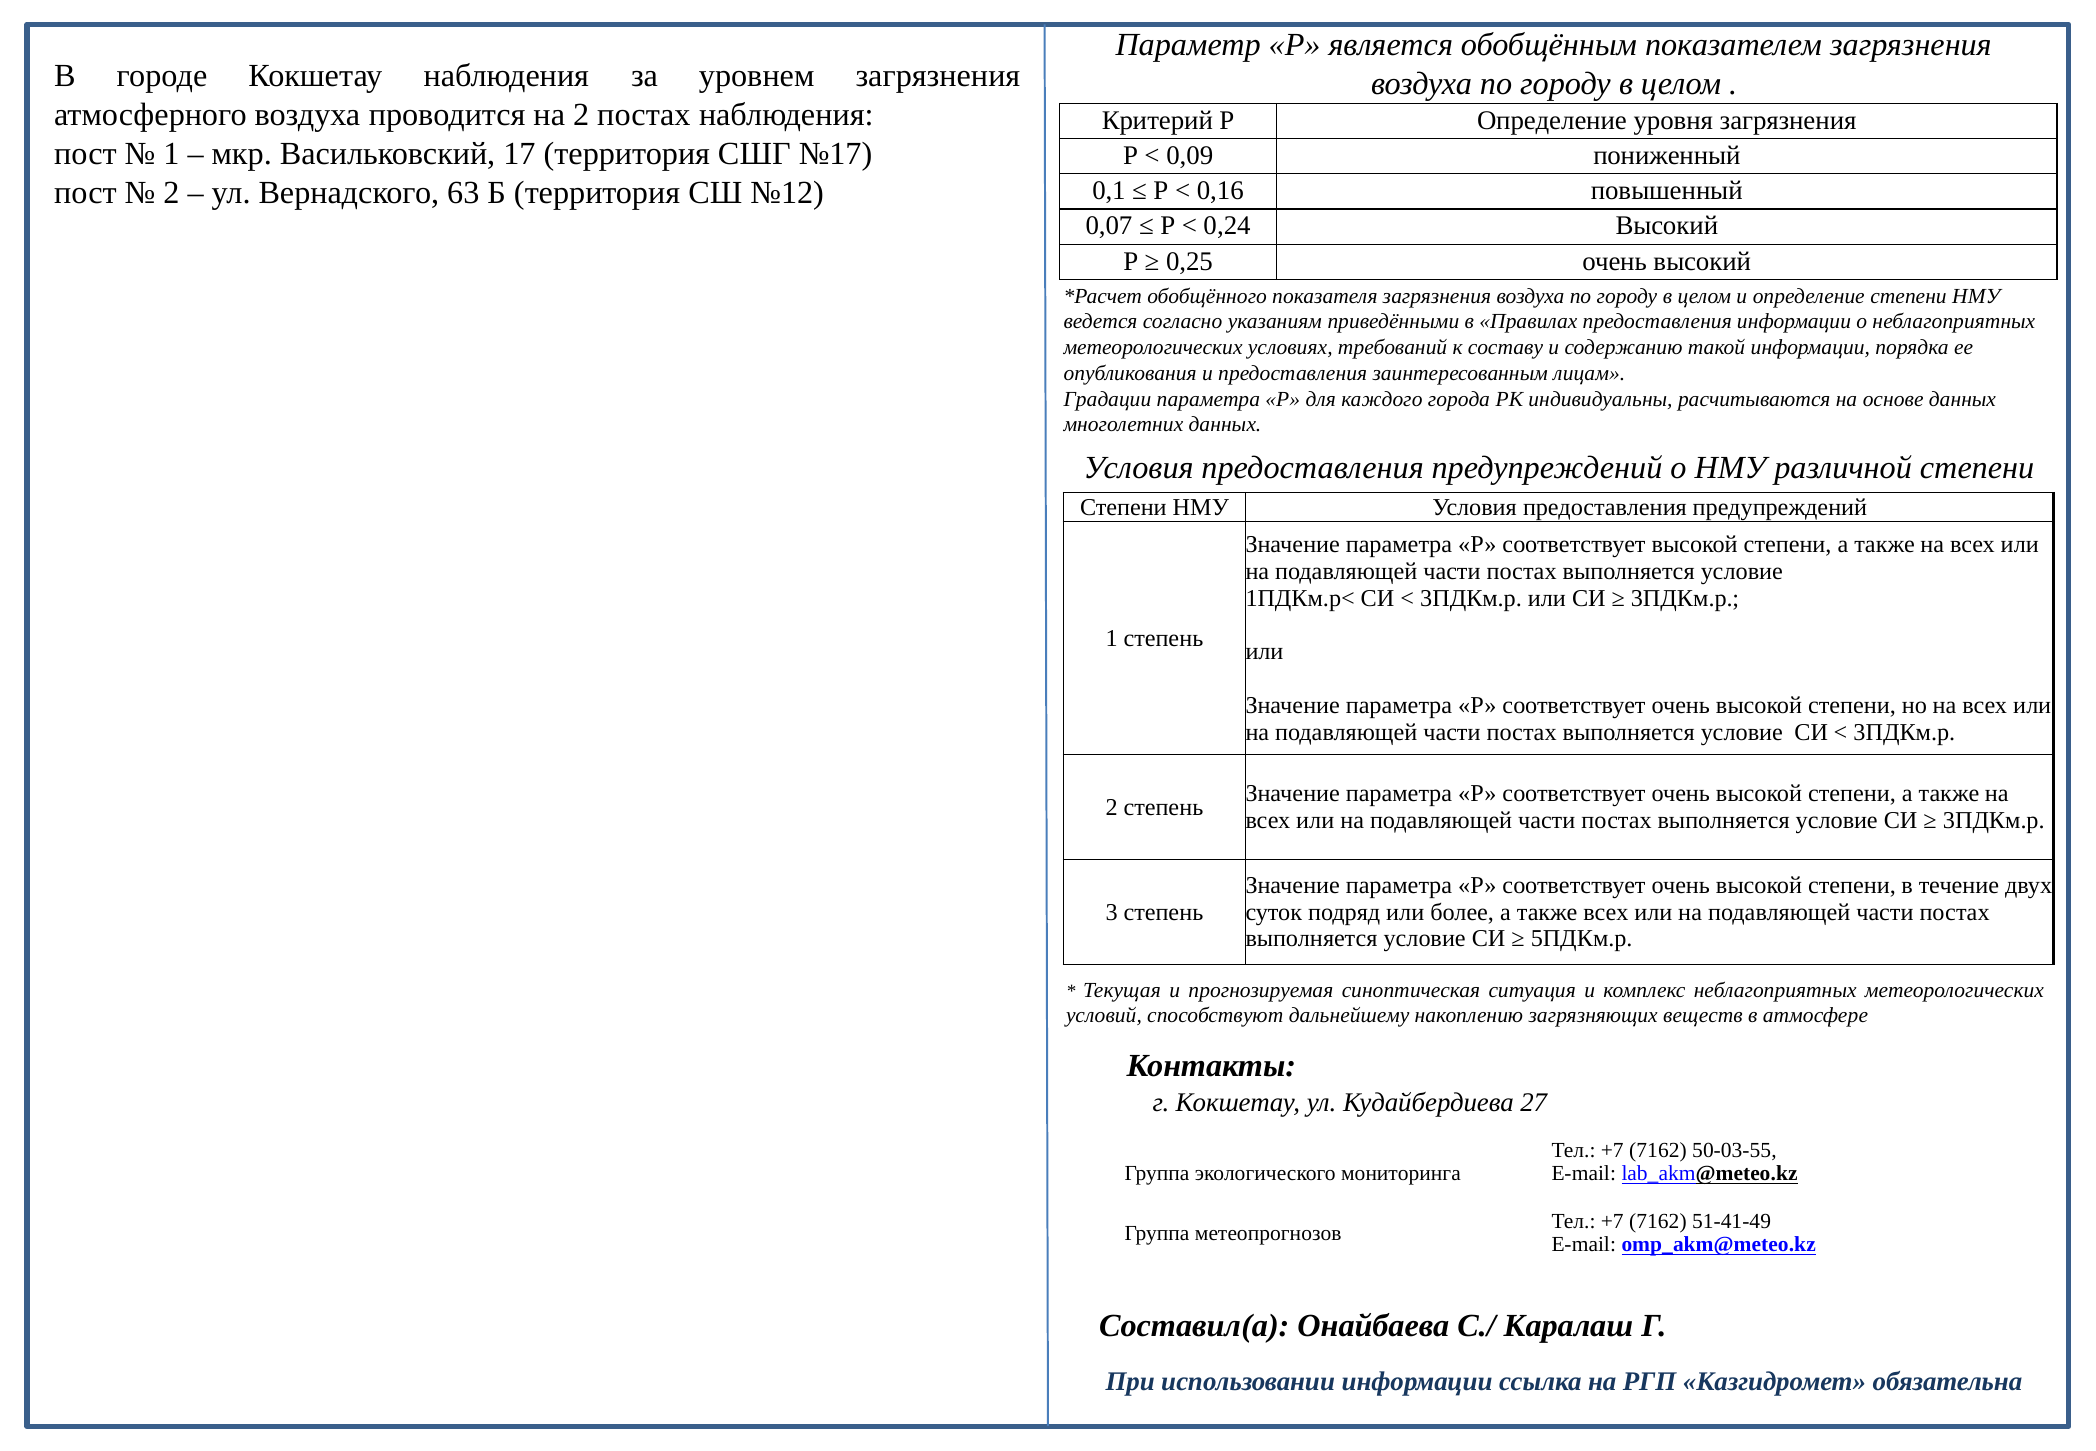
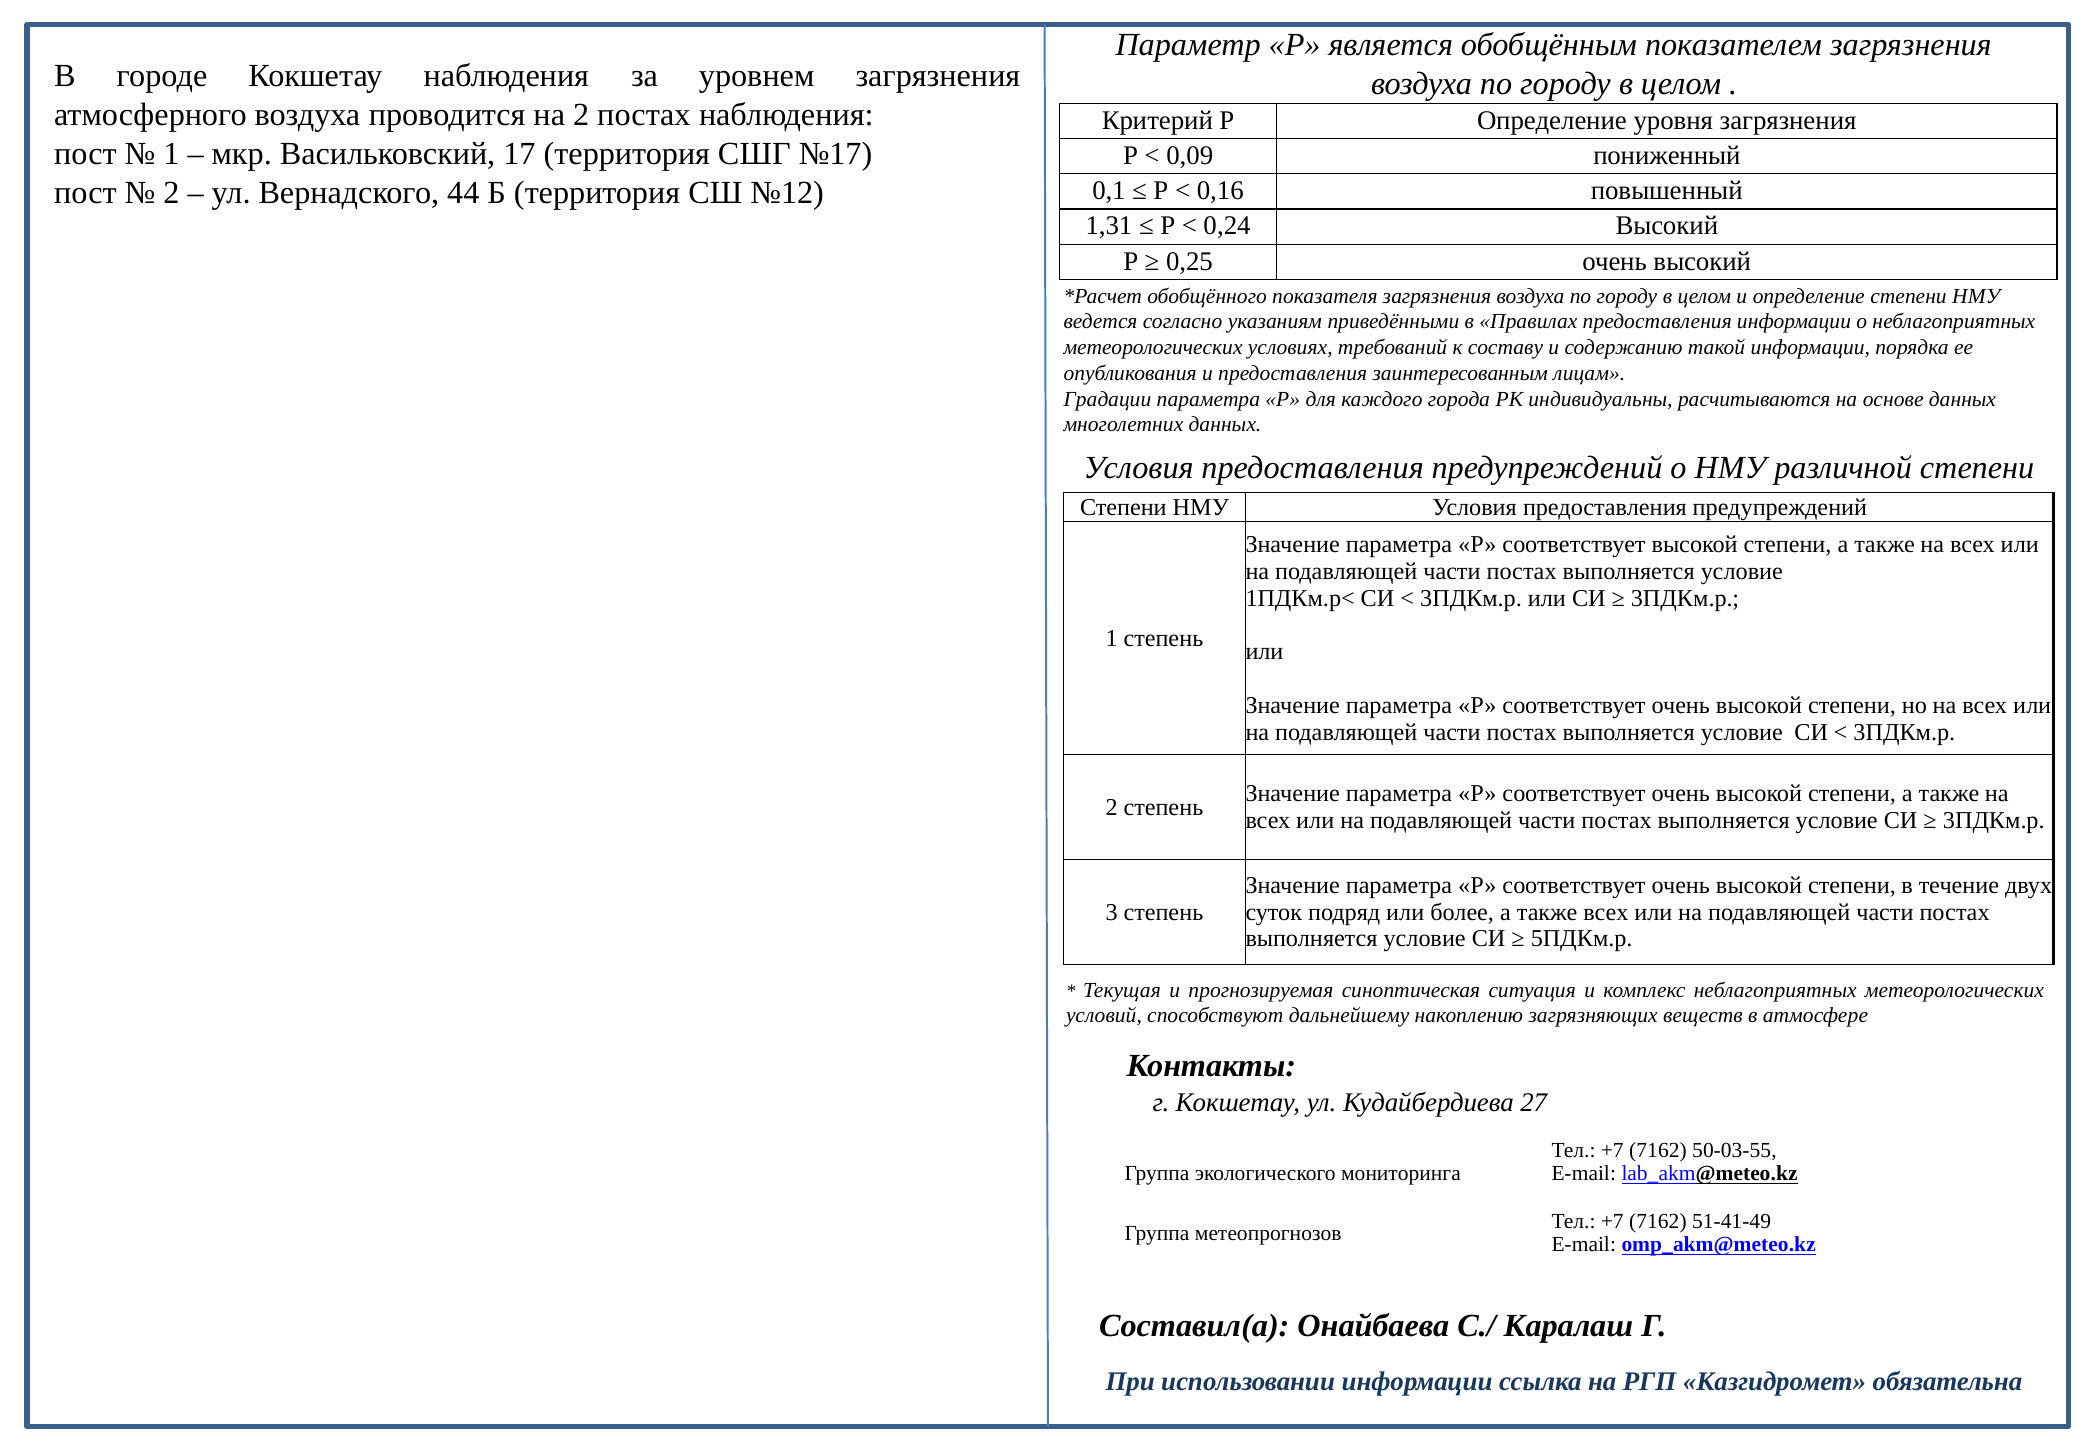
63: 63 -> 44 (463, 192)
0,07: 0,07 -> 1,31 (1109, 226)
